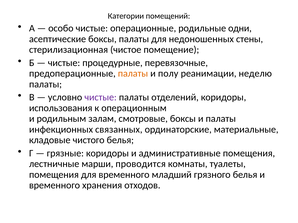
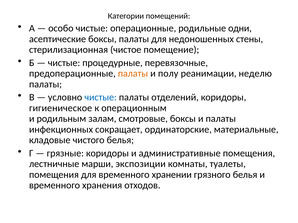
чистые colour: purple -> blue (101, 97)
использования: использования -> гигиеническое (61, 108)
связанных: связанных -> сокращает (119, 130)
проводится: проводится -> экспозиции (141, 164)
младший: младший -> хранении (172, 175)
